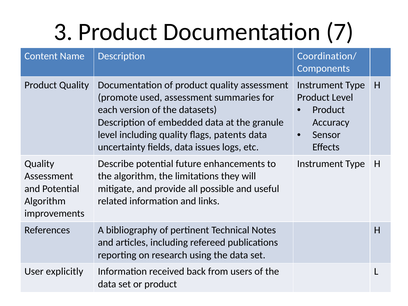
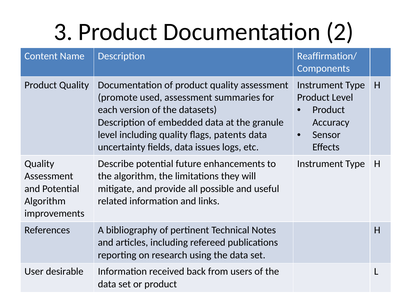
7: 7 -> 2 (340, 32)
Coordination/: Coordination/ -> Reaffirmation/ (327, 56)
explicitly: explicitly -> desirable (65, 272)
